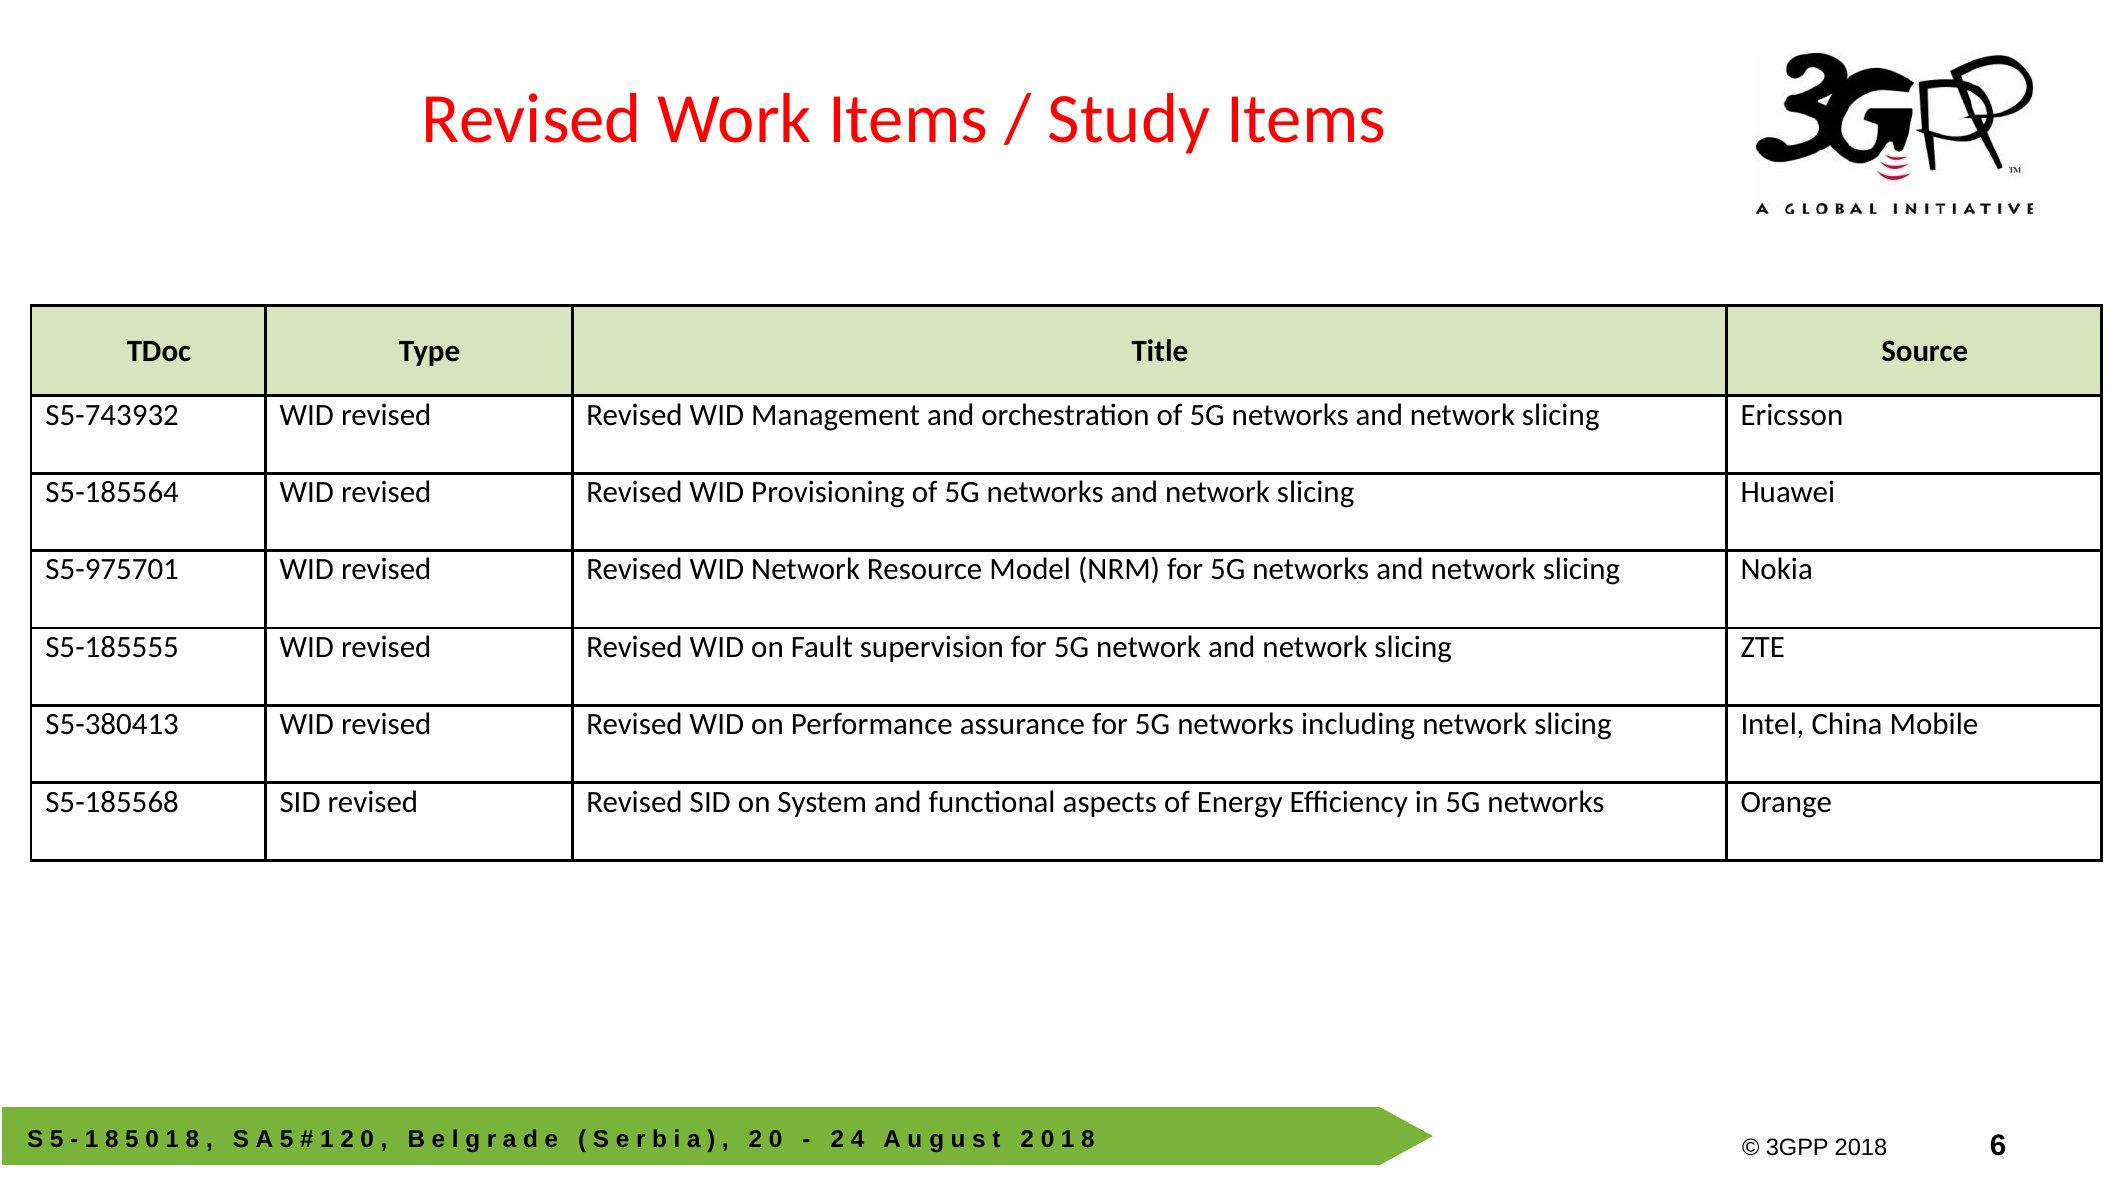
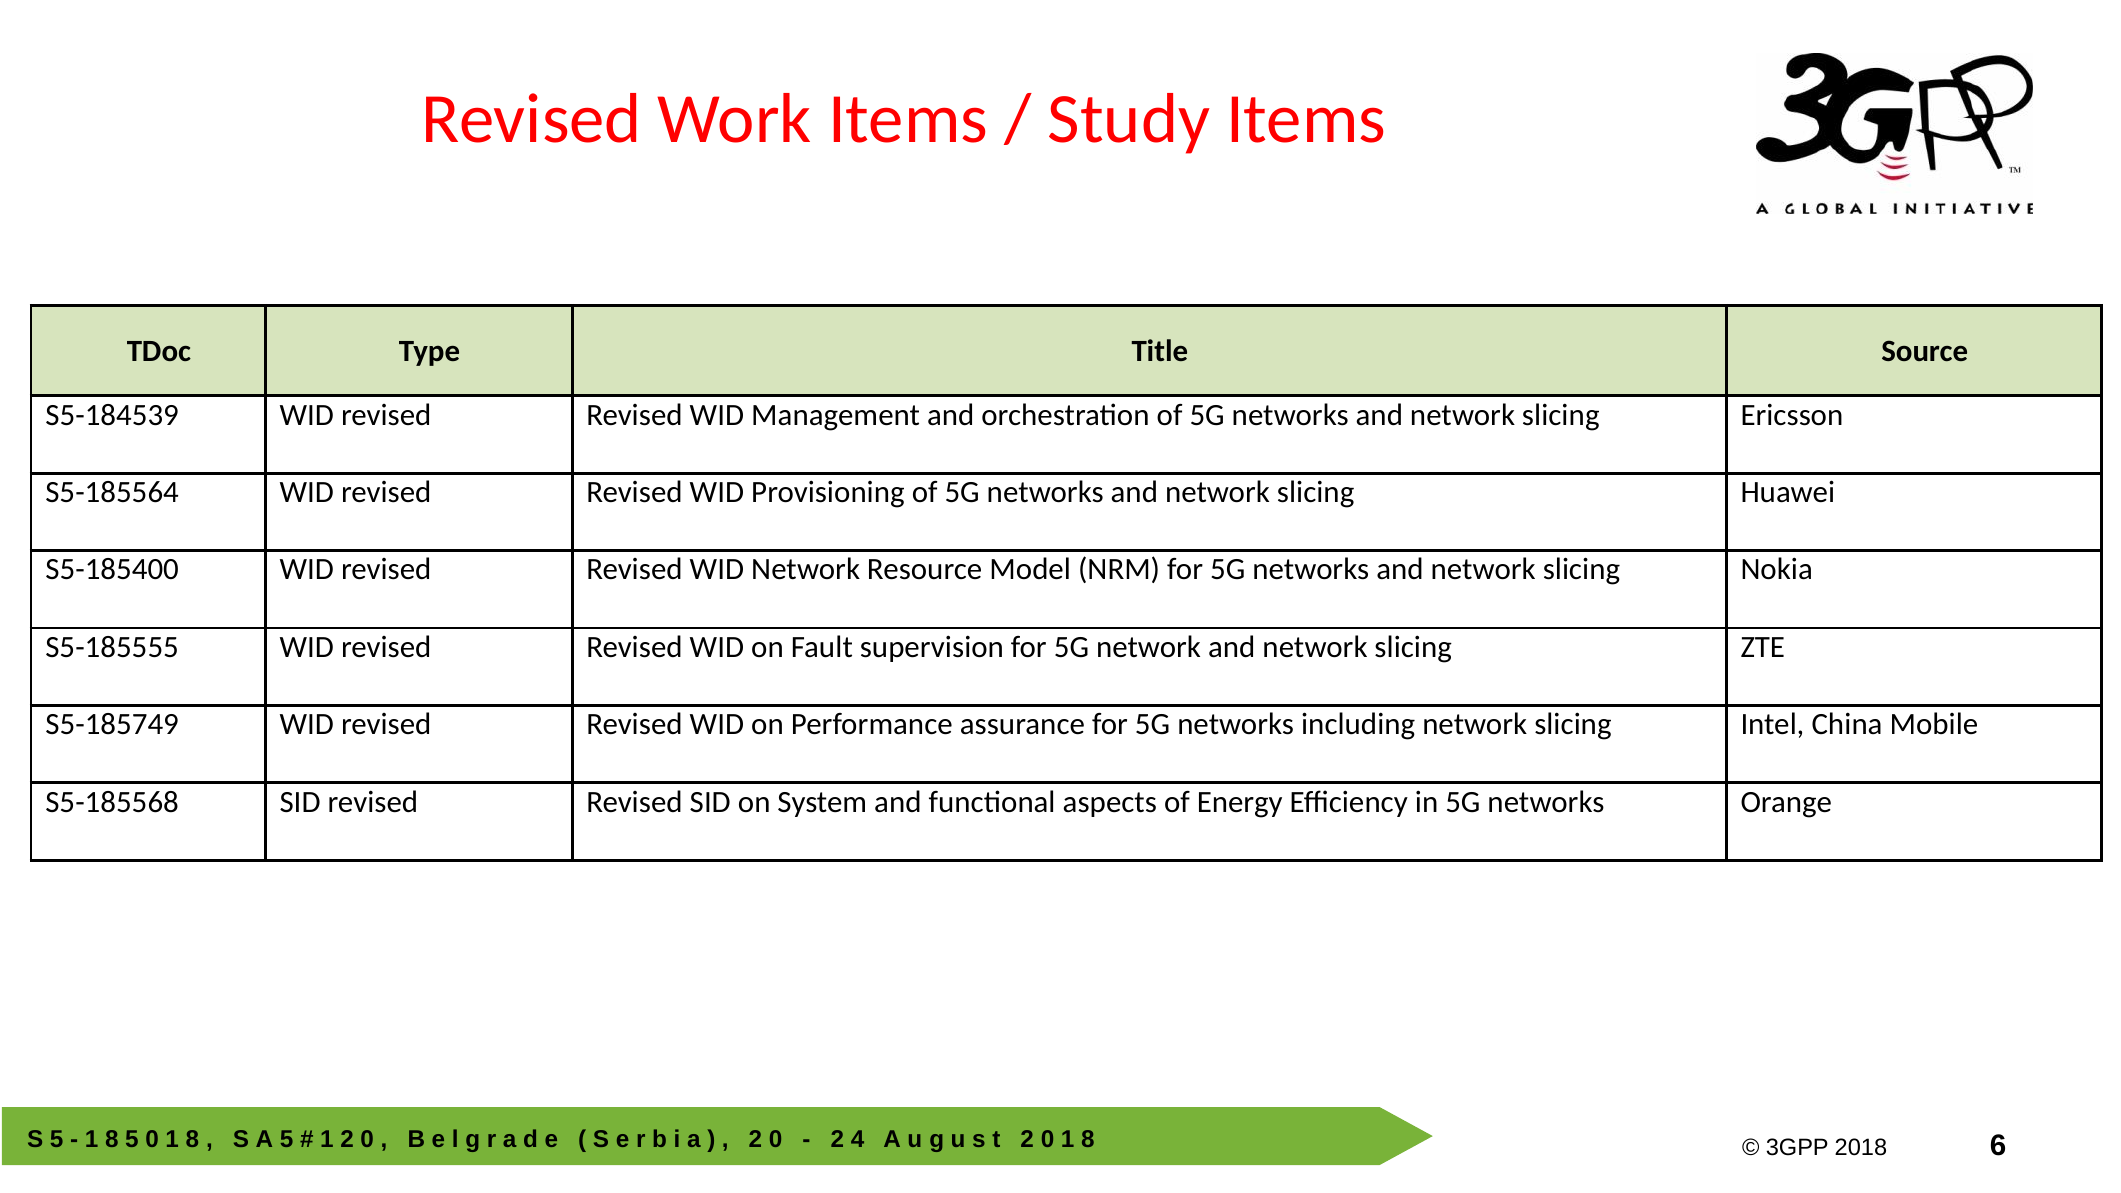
S5-743932: S5-743932 -> S5-184539 (112, 415)
S5-975701: S5-975701 -> S5-185400 (112, 570)
S5-380413: S5-380413 -> S5-185749 (112, 725)
